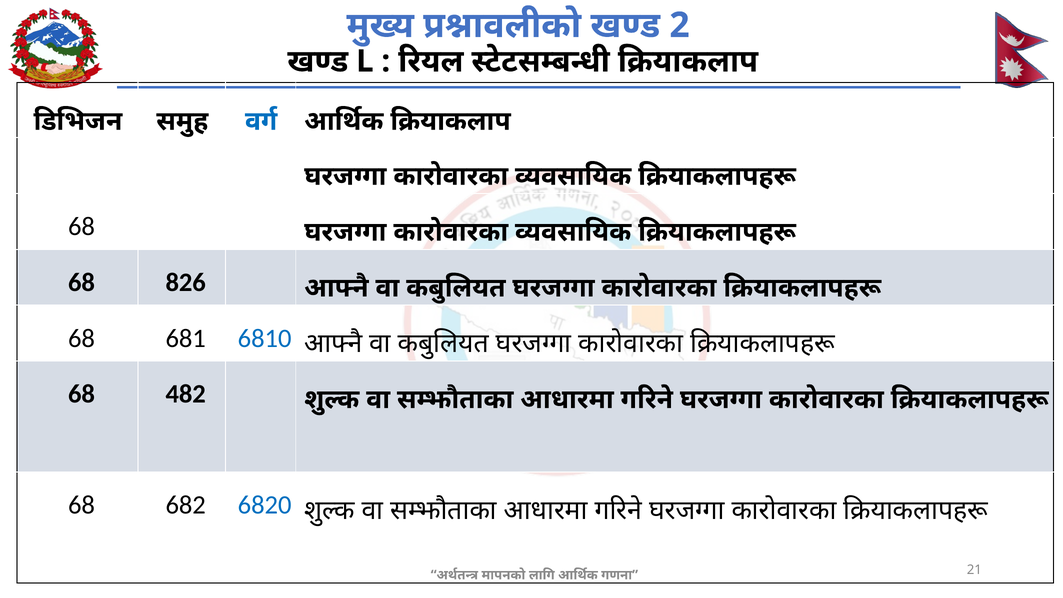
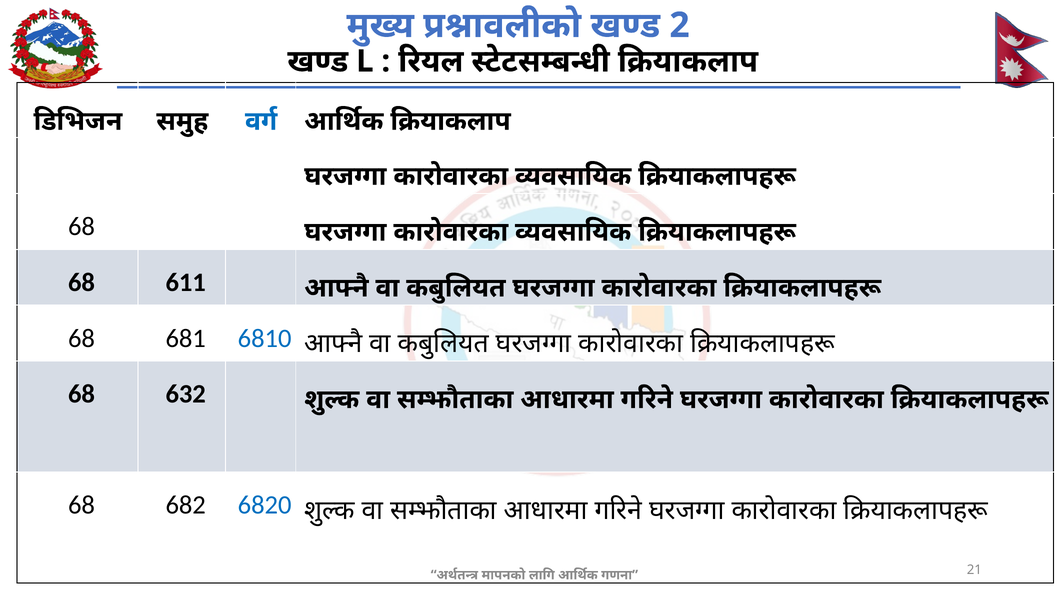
826: 826 -> 611 (186, 283)
482: 482 -> 632 (186, 394)
